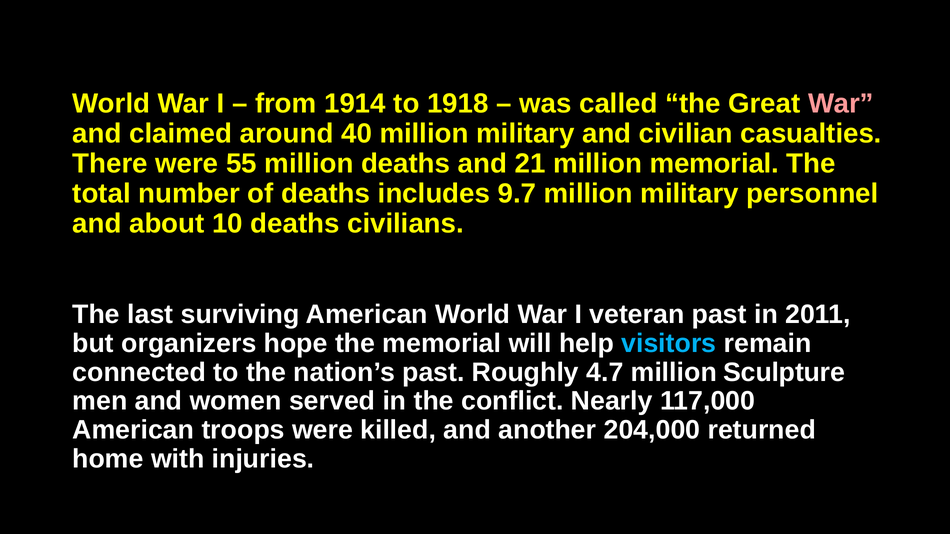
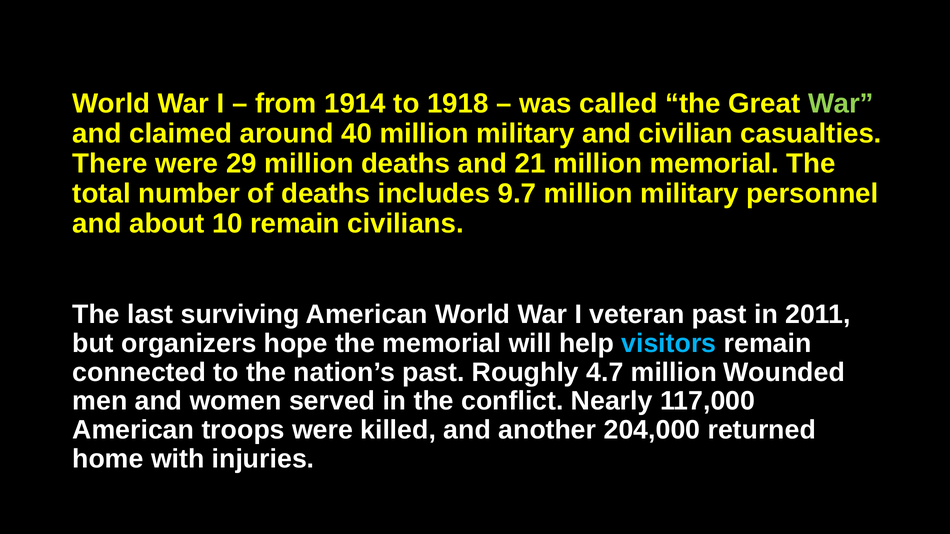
War colour: pink -> light green (841, 104)
55: 55 -> 29 (241, 164)
10 deaths: deaths -> remain (295, 224)
Sculpture: Sculpture -> Wounded (784, 373)
